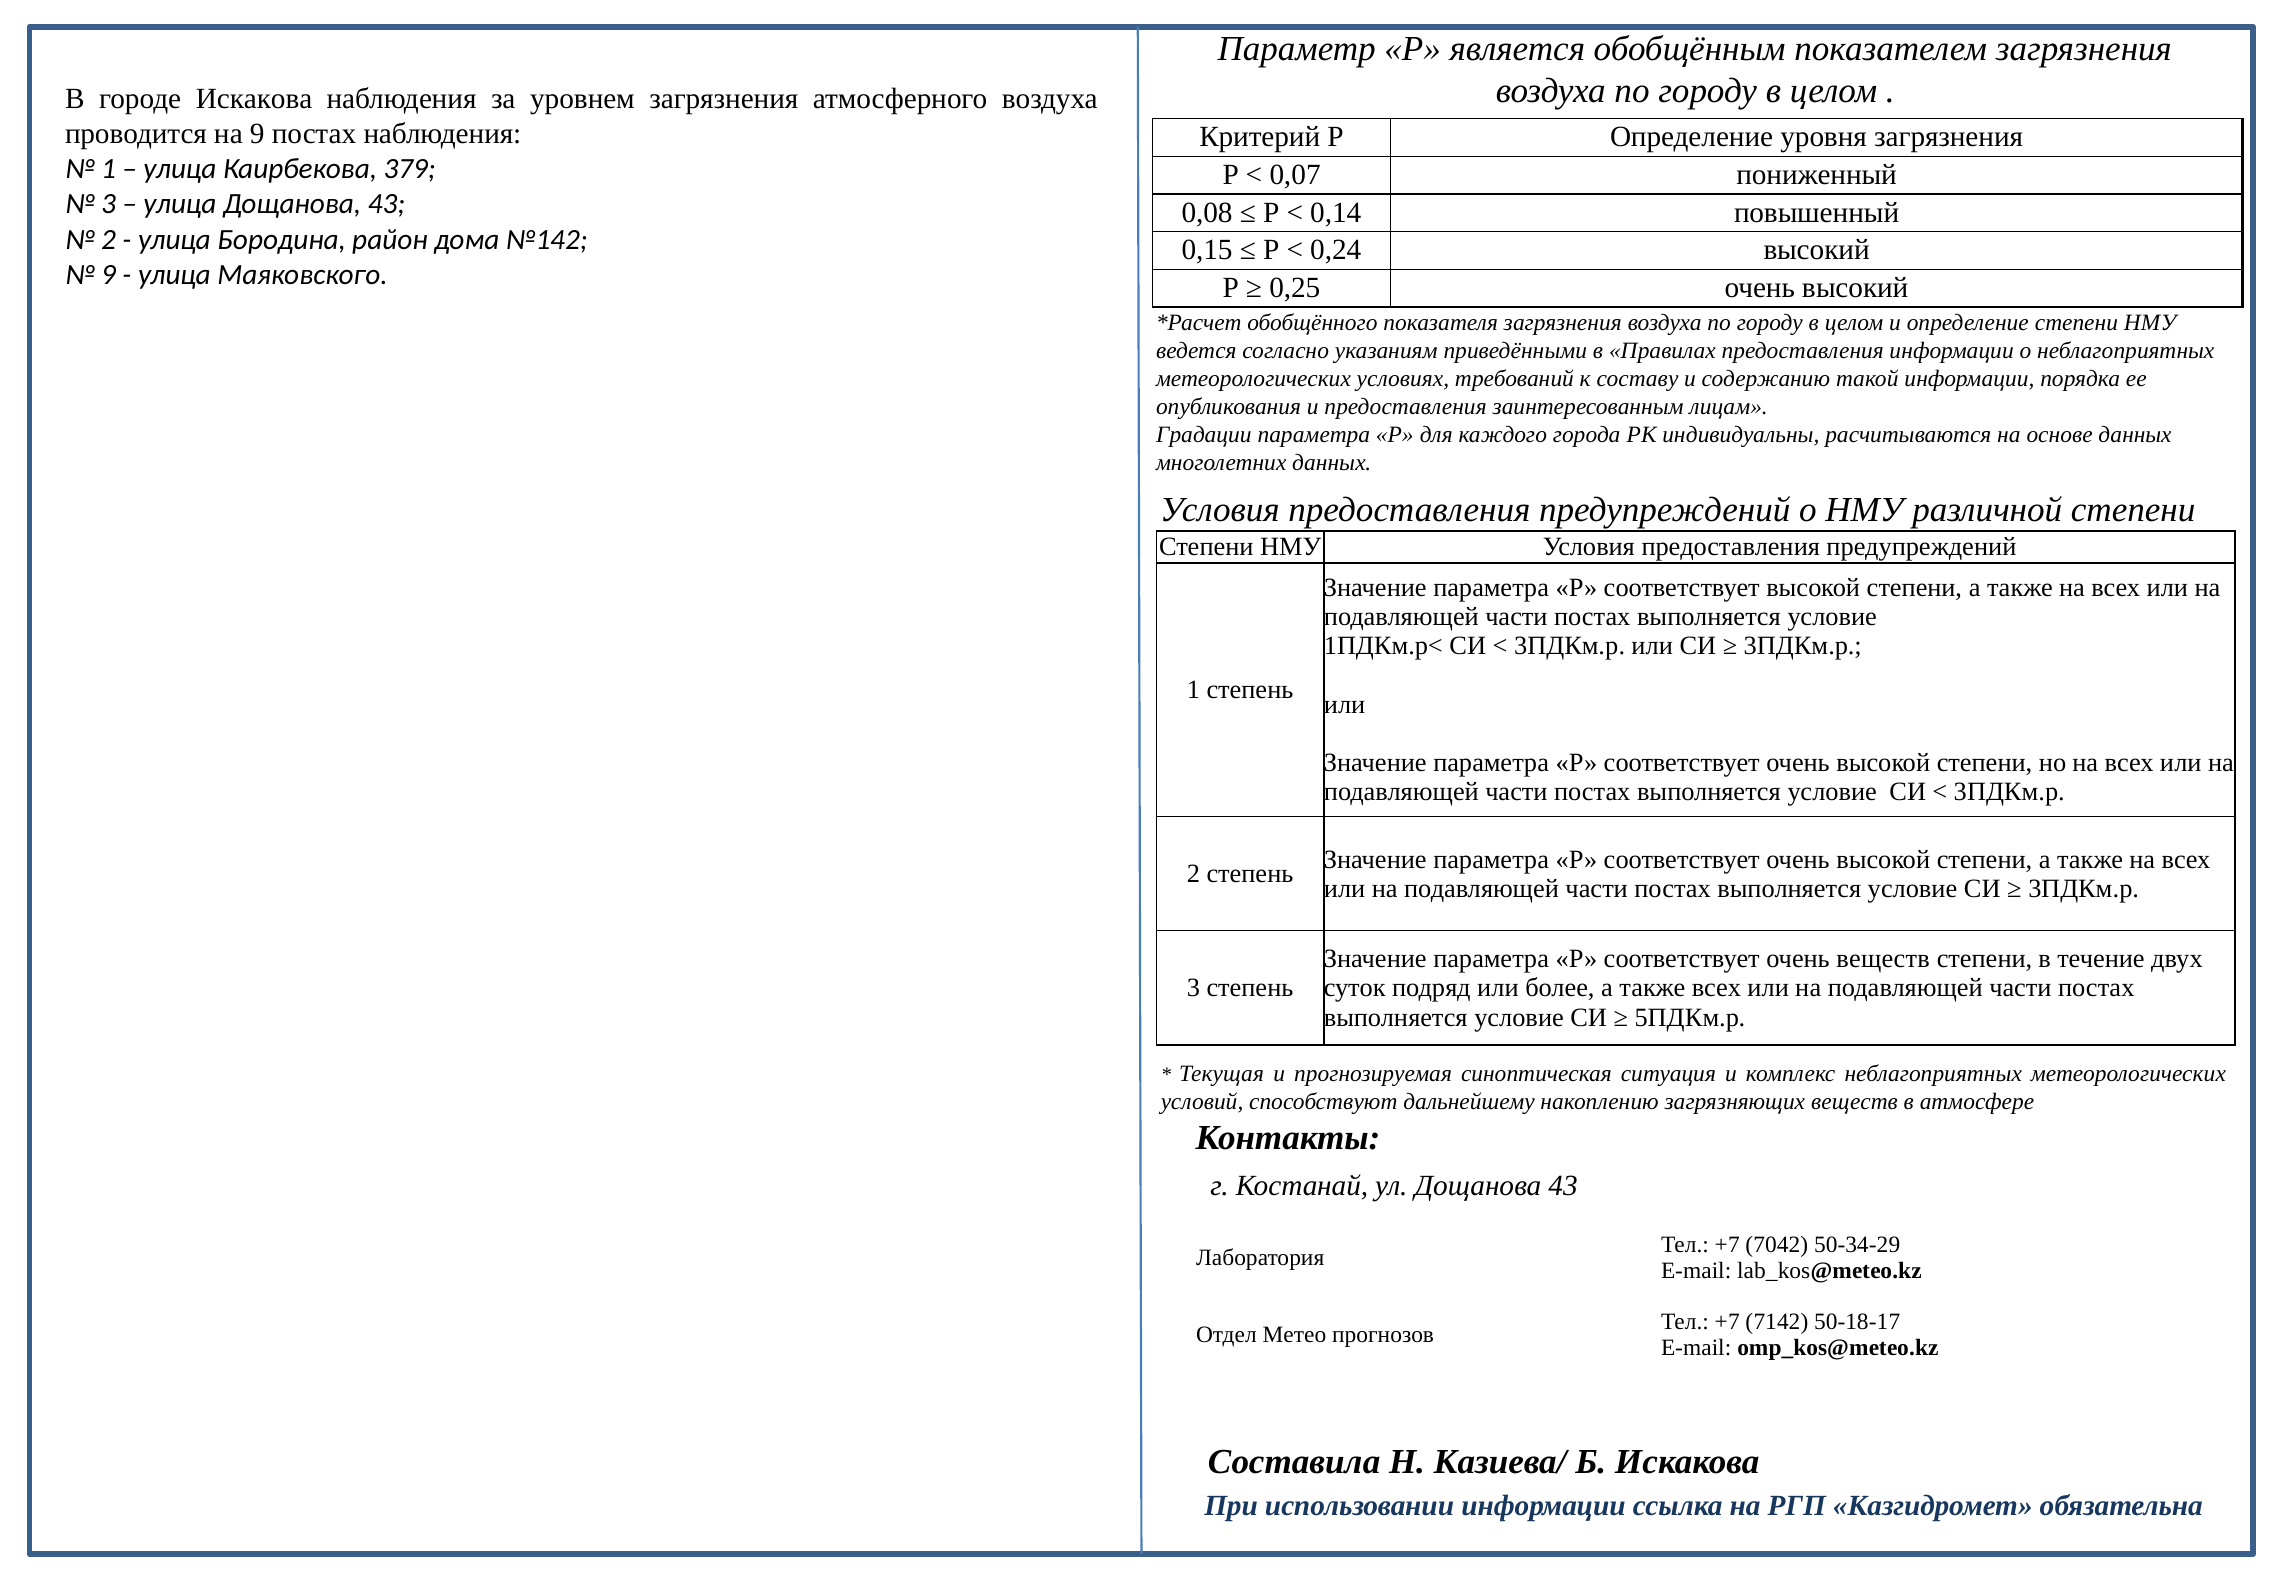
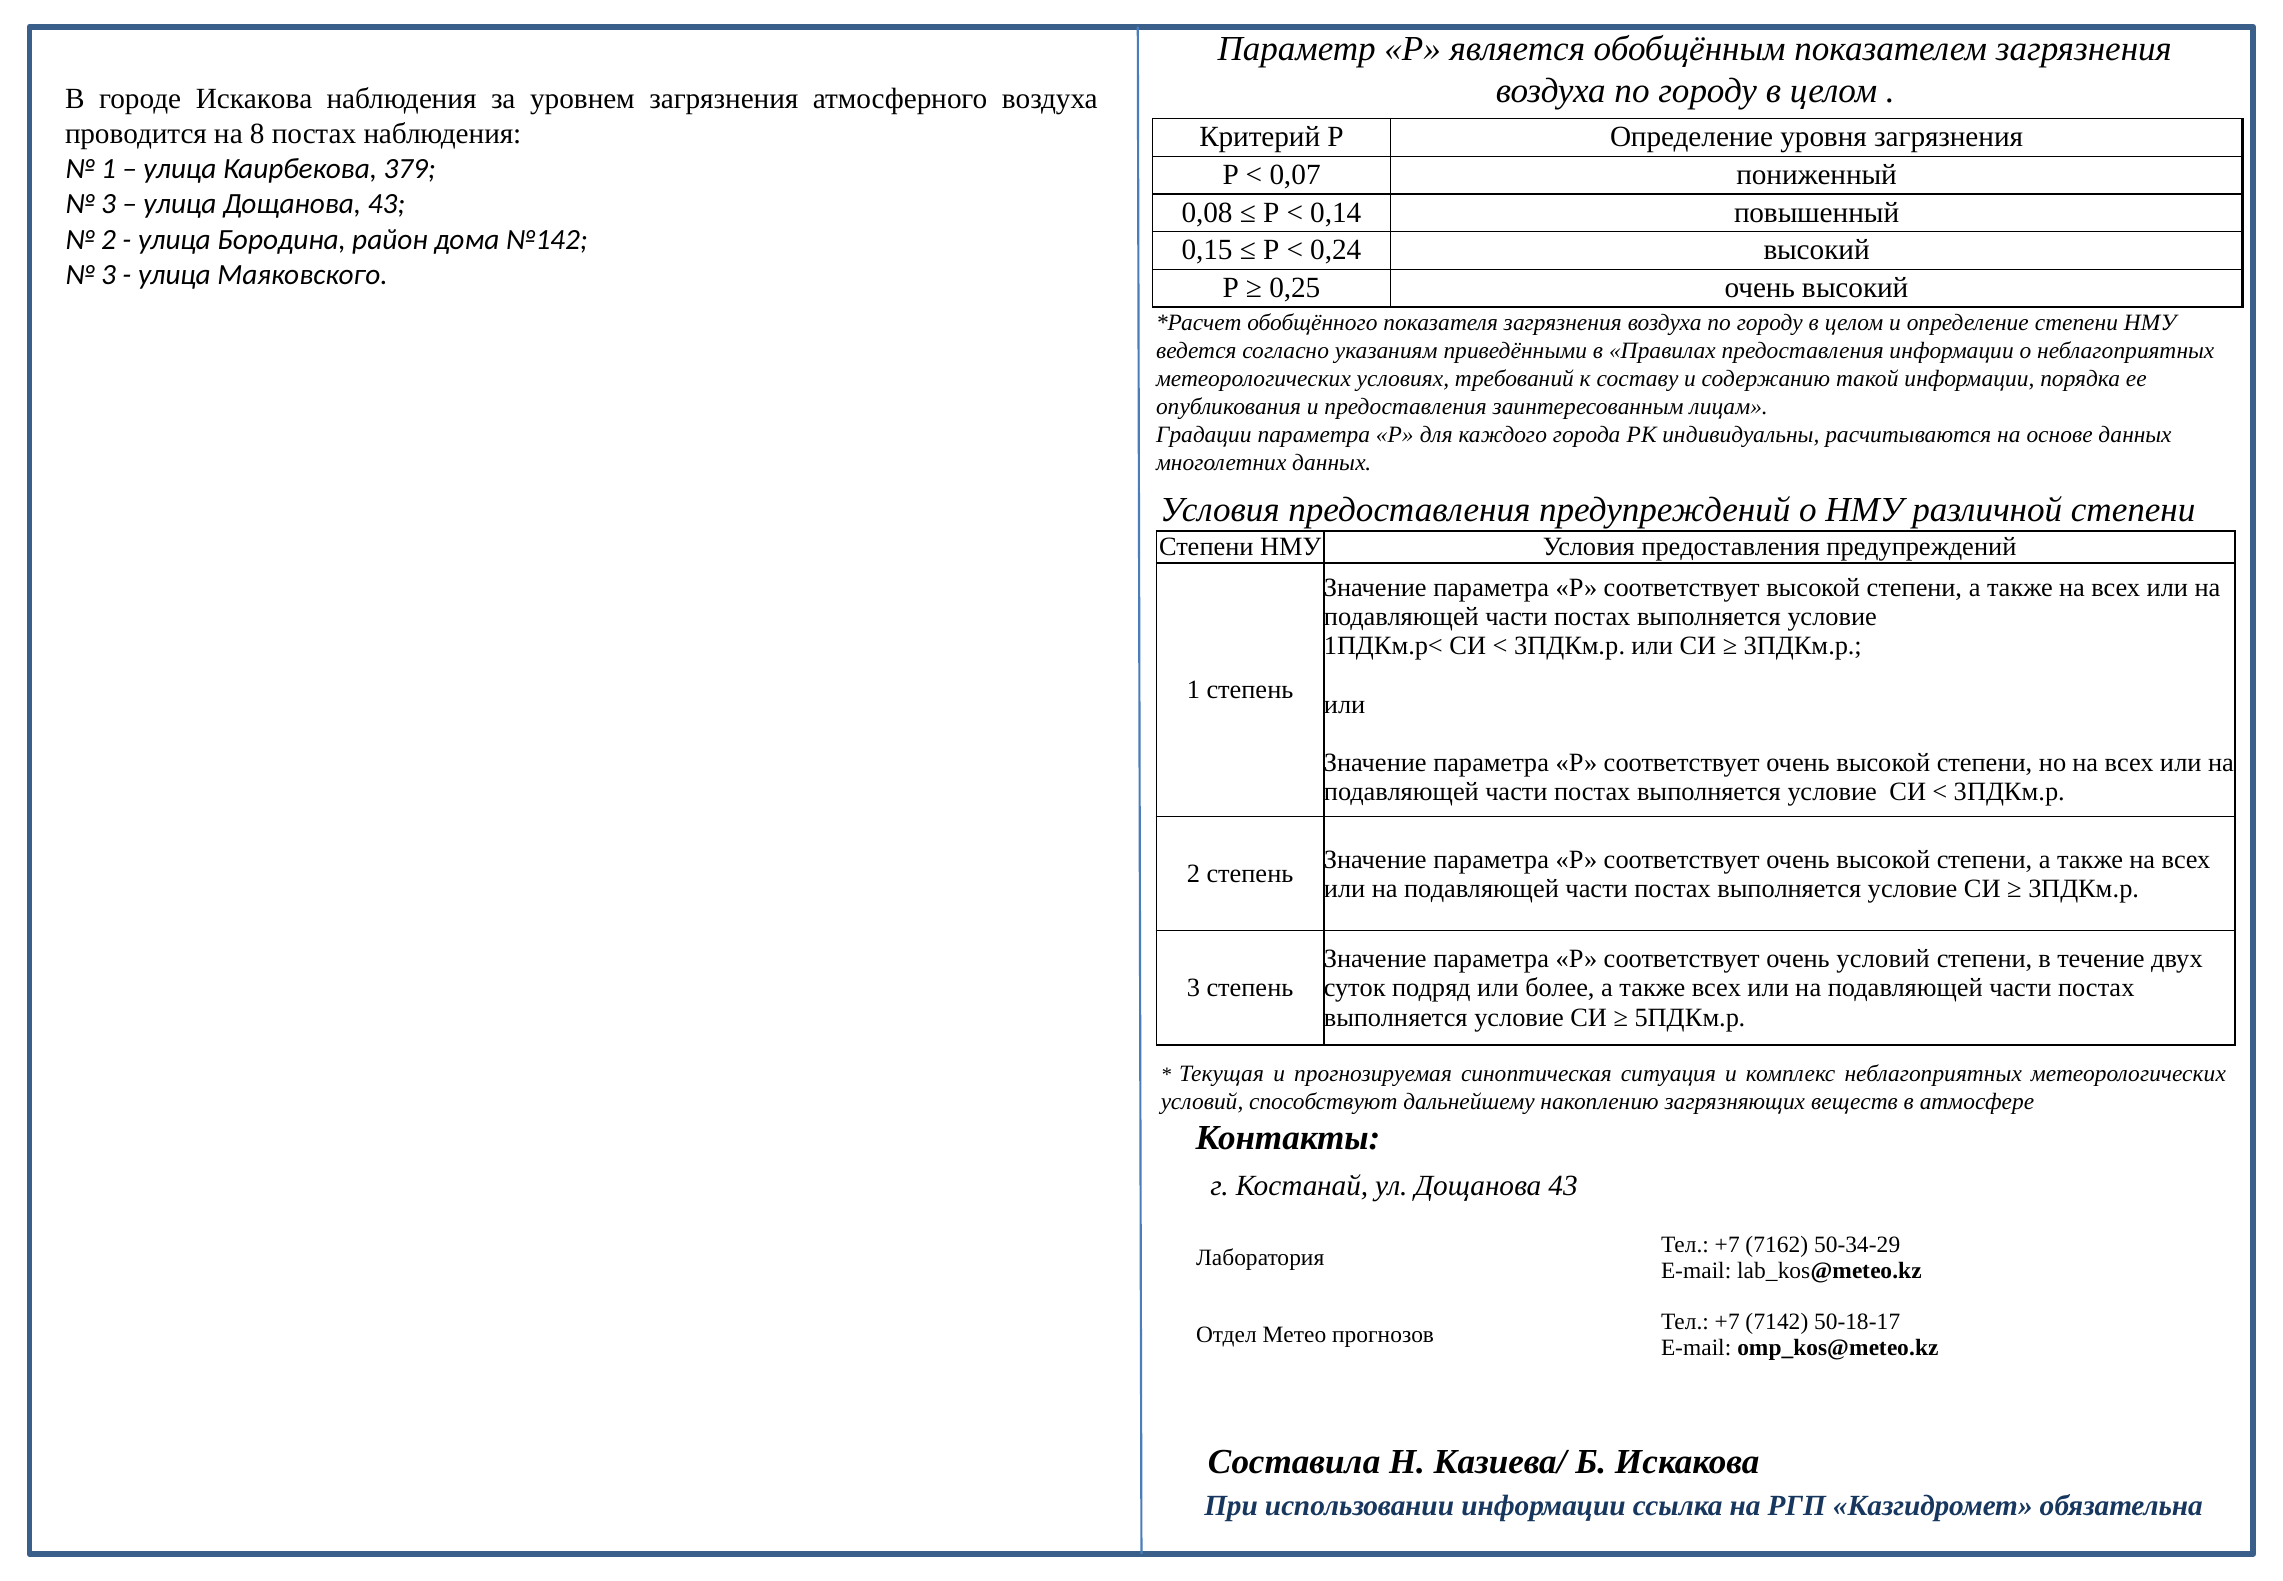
на 9: 9 -> 8 (257, 134)
9: 9 -> 3 (109, 274)
очень веществ: веществ -> условий (1883, 959)
7042: 7042 -> 7162 (1777, 1244)
